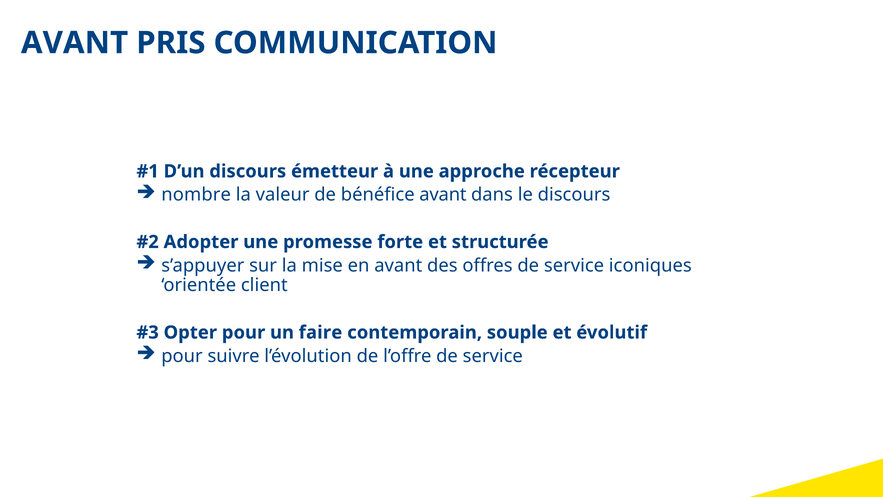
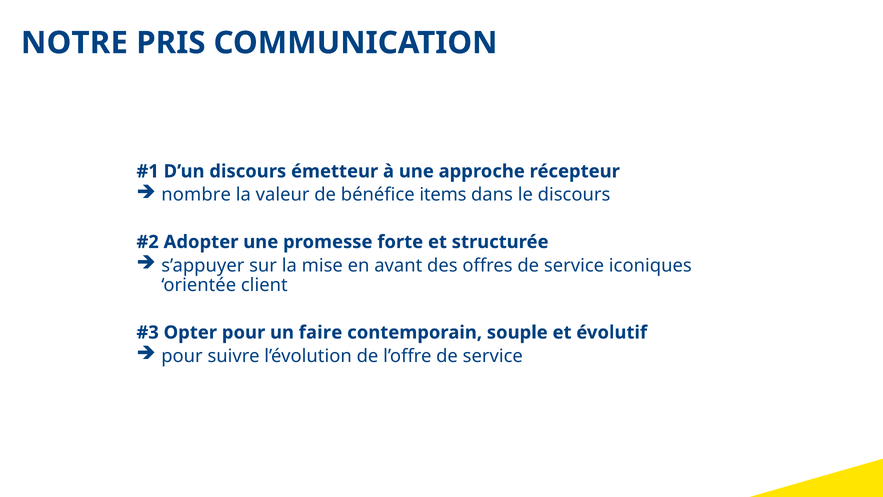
AVANT: AVANT -> NOTRE (74, 43)
bénéfice avant: avant -> items (443, 195)
